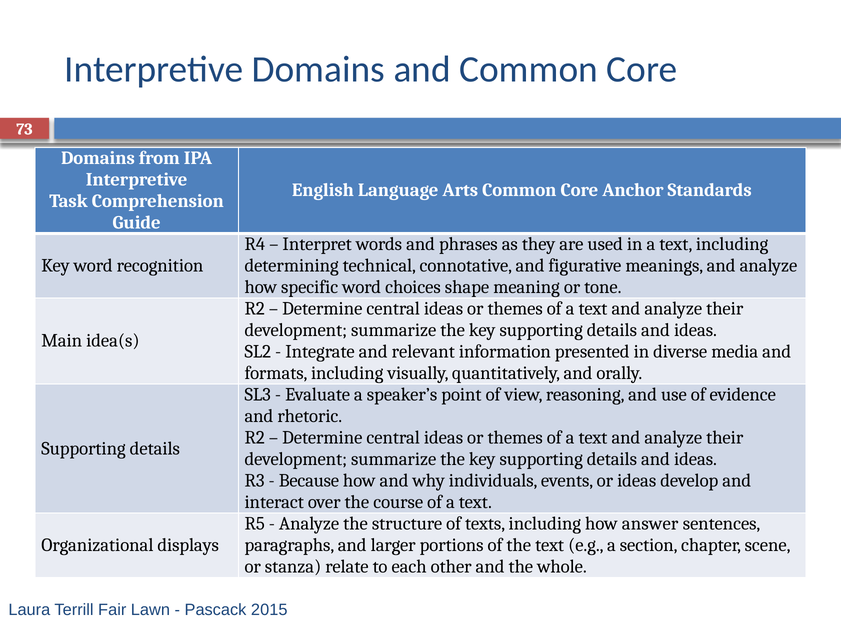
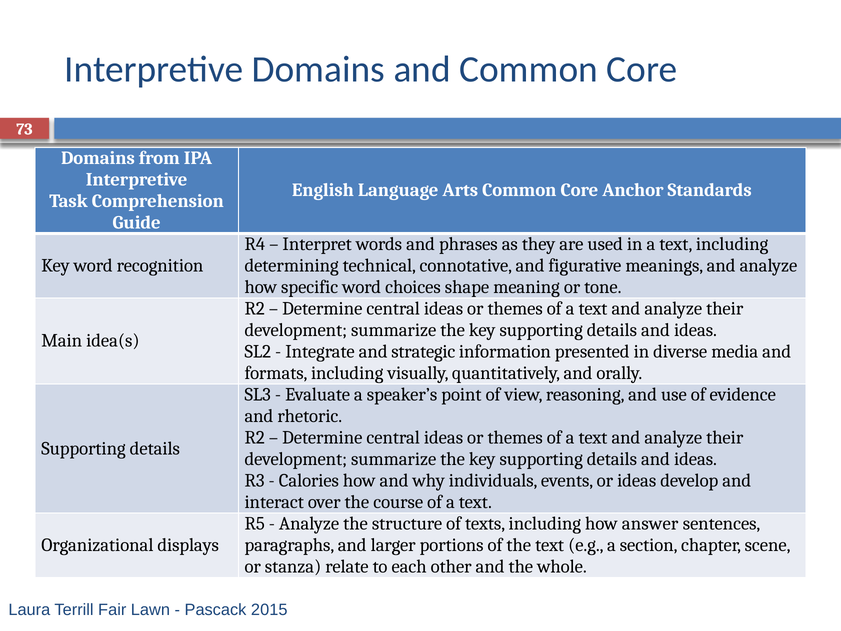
relevant: relevant -> strategic (423, 351)
Because: Because -> Calories (309, 481)
